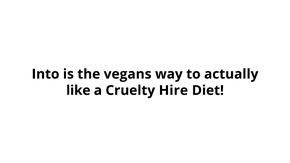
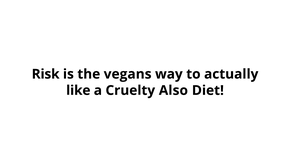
Into: Into -> Risk (46, 74)
Hire: Hire -> Also (173, 90)
